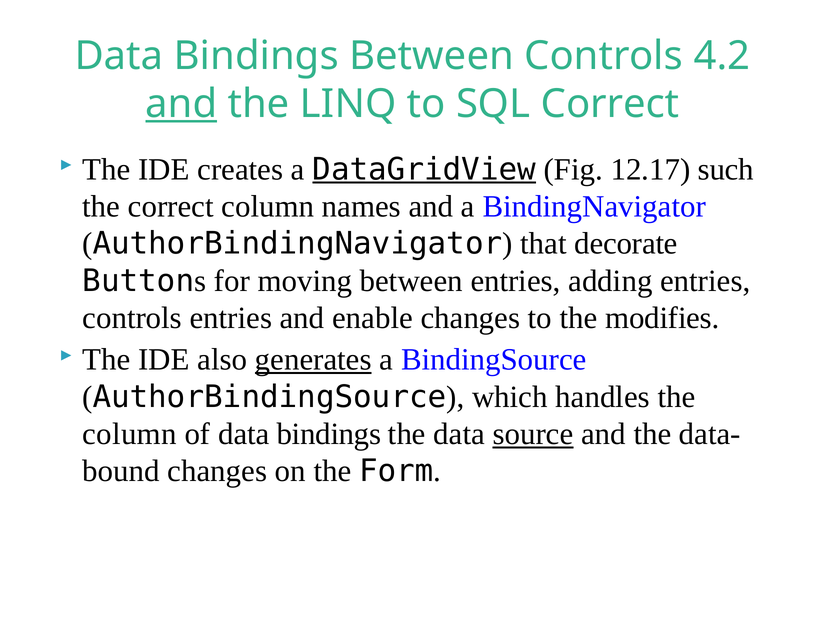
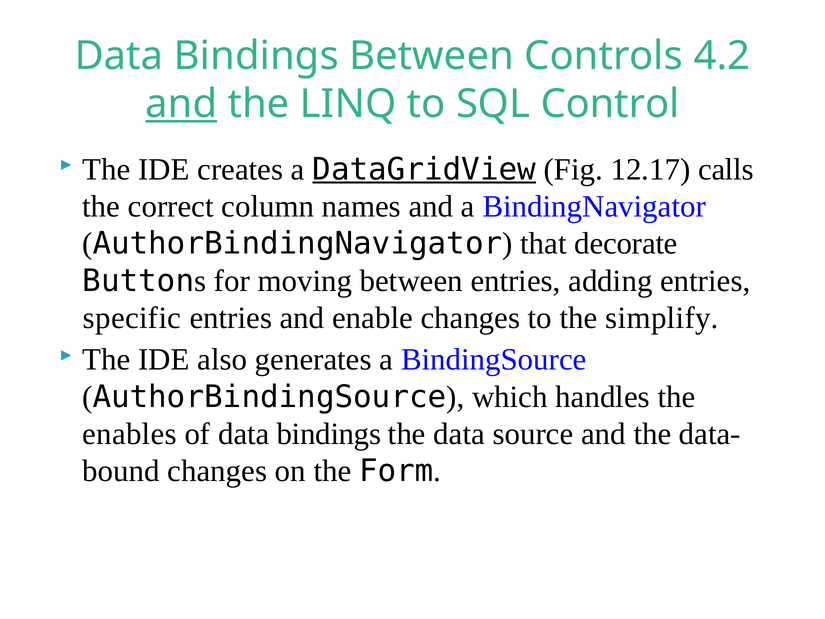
SQL Correct: Correct -> Control (610, 104)
such: such -> calls (726, 169)
controls: controls -> specific (132, 318)
modifies: modifies -> simplify (662, 318)
generates underline: present -> none (313, 360)
column: column -> enables (130, 434)
source underline: present -> none (533, 434)
